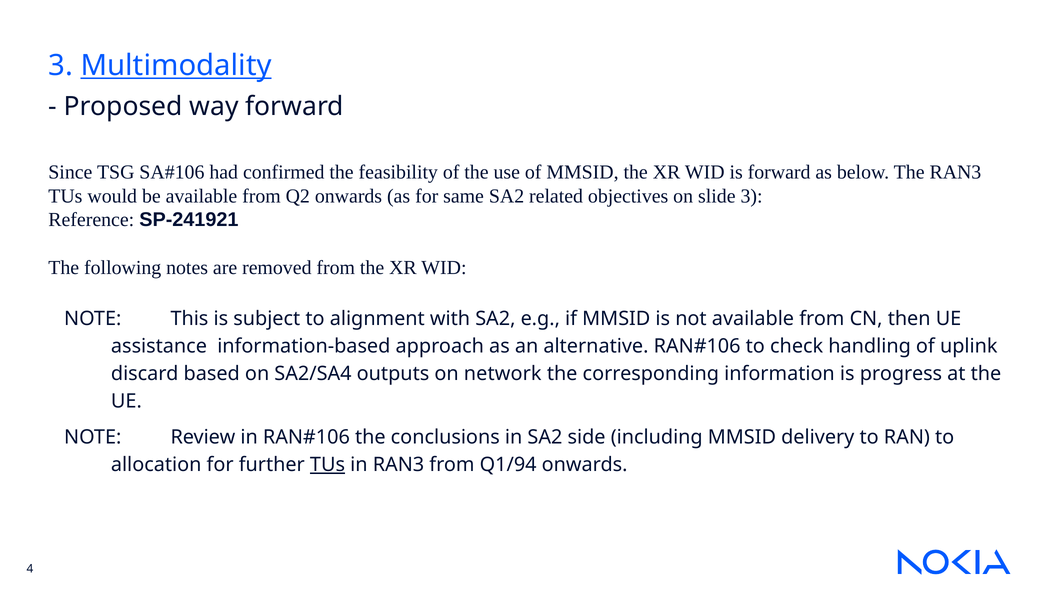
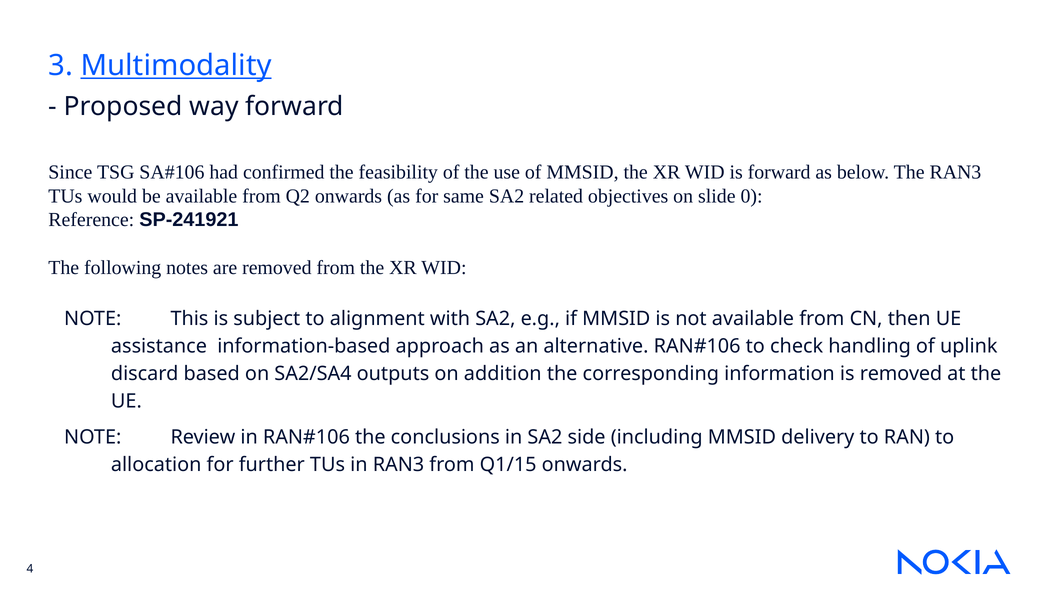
slide 3: 3 -> 0 (752, 196)
network: network -> addition (503, 373)
is progress: progress -> removed (901, 373)
TUs underline: present -> none (327, 464)
Q1/94: Q1/94 -> Q1/15 (508, 464)
